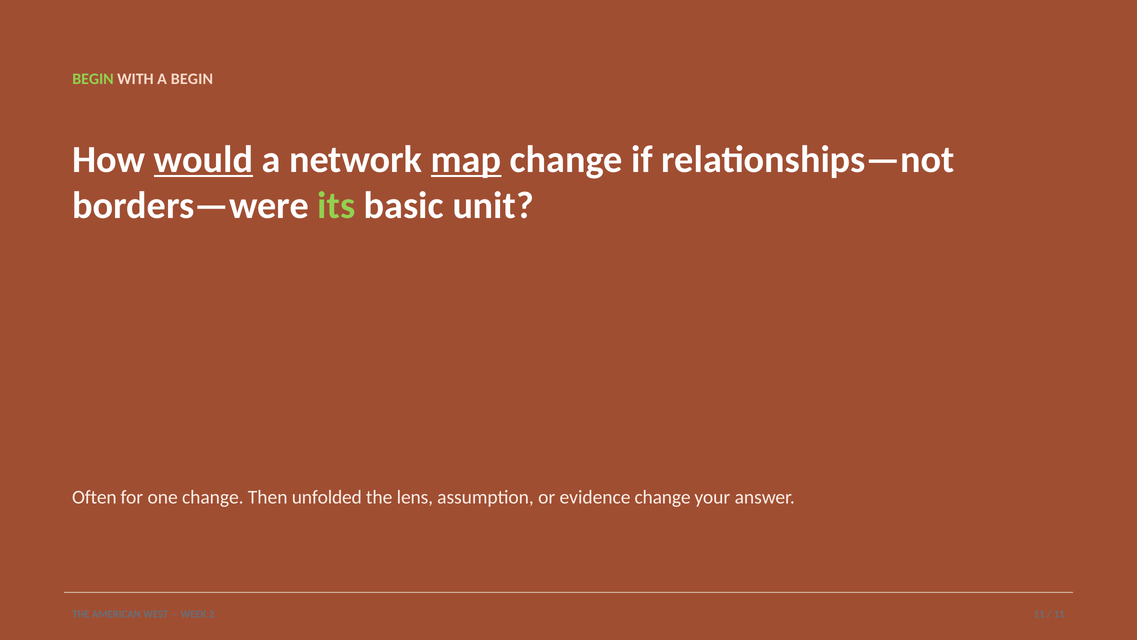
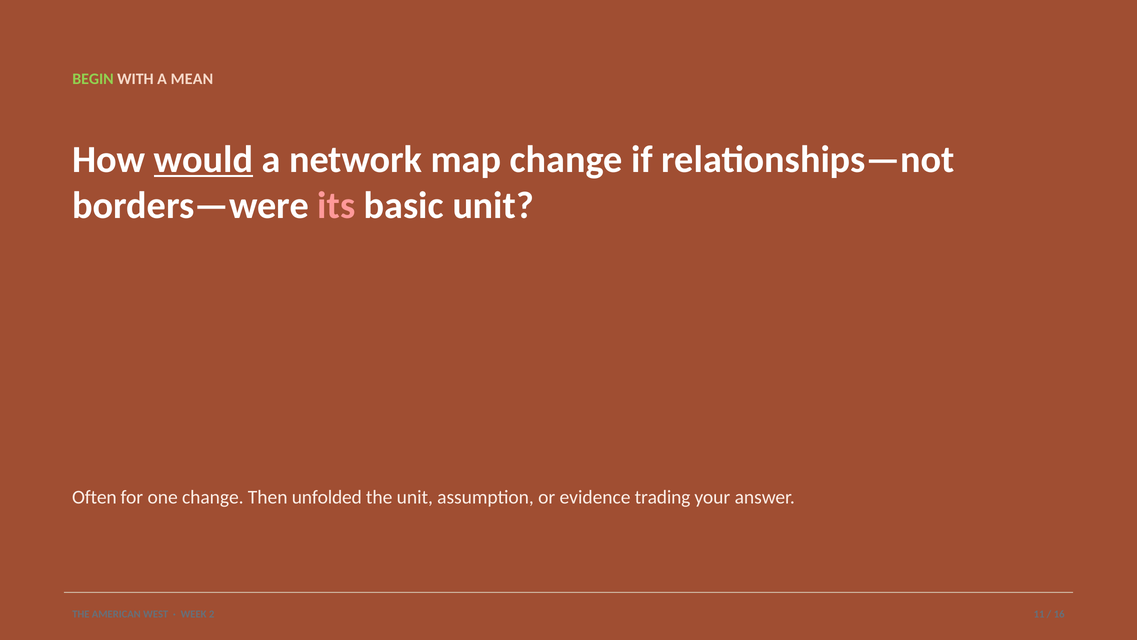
A BEGIN: BEGIN -> MEAN (192, 79)
map underline: present -> none (466, 159)
its colour: light green -> pink (336, 205)
the lens: lens -> unit (415, 497)
evidence change: change -> trading (663, 497)
11: 11 -> 16 (1059, 614)
